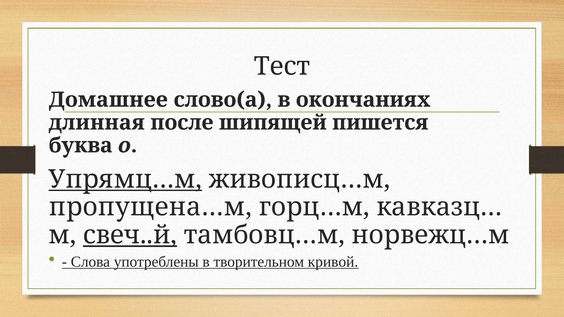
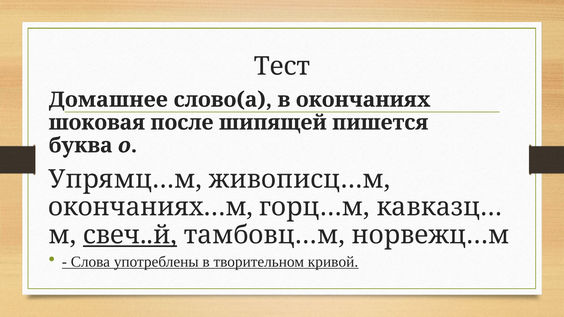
длинная: длинная -> шоковая (97, 123)
Упрямц…м underline: present -> none (125, 179)
пропущена…м: пропущена…м -> окончаниях…м (151, 207)
